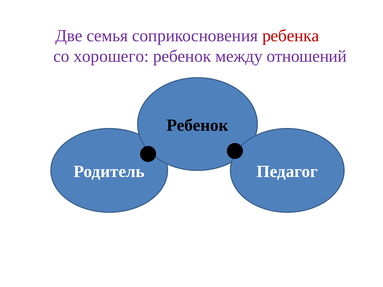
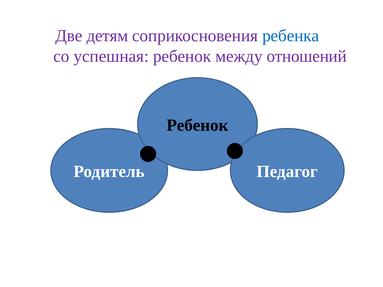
семья: семья -> детям (107, 36)
ребенка colour: red -> blue (291, 36)
хорошего: хорошего -> успешная (111, 56)
